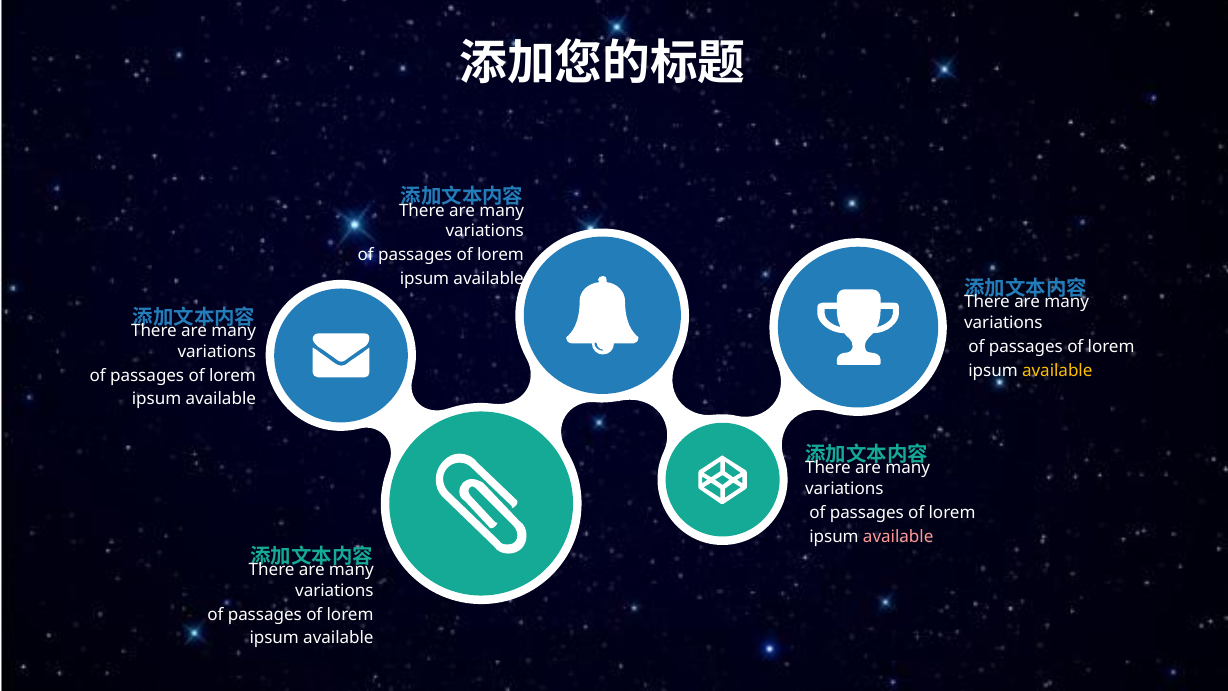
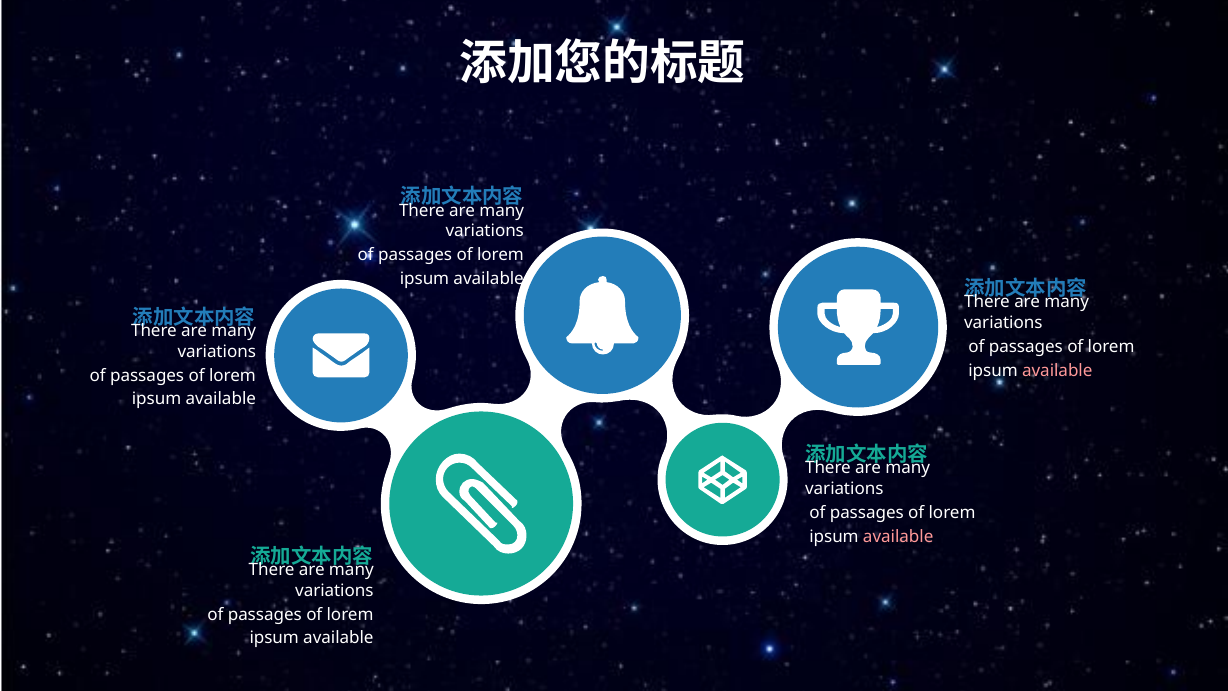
available colour: yellow -> pink (1057, 370)
